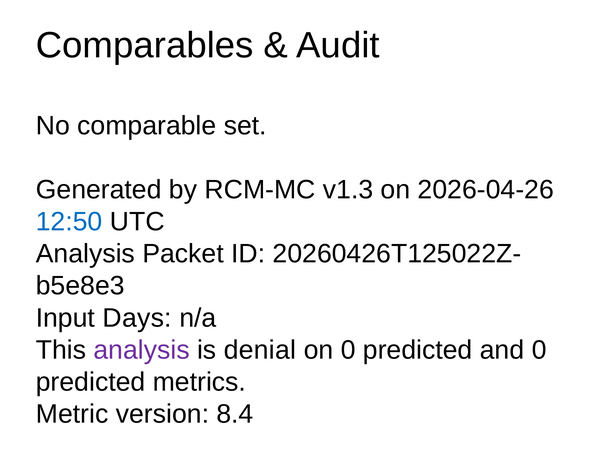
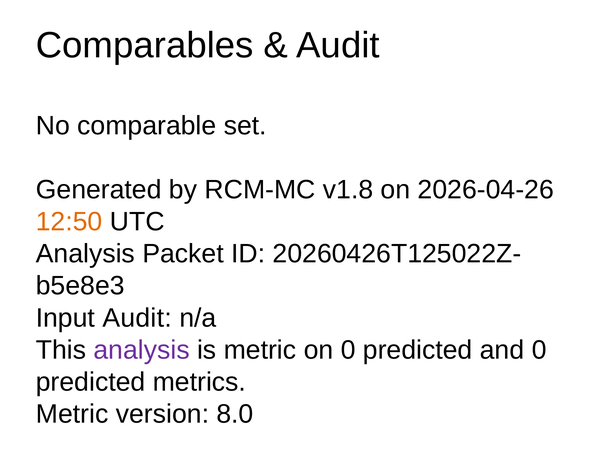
v1.3: v1.3 -> v1.8 (348, 190)
12:50 colour: blue -> orange (69, 221)
Input Days: Days -> Audit (137, 317)
is denial: denial -> metric (260, 349)
8.4: 8.4 -> 8.0 (235, 413)
